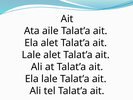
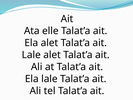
aile: aile -> elle (50, 31)
